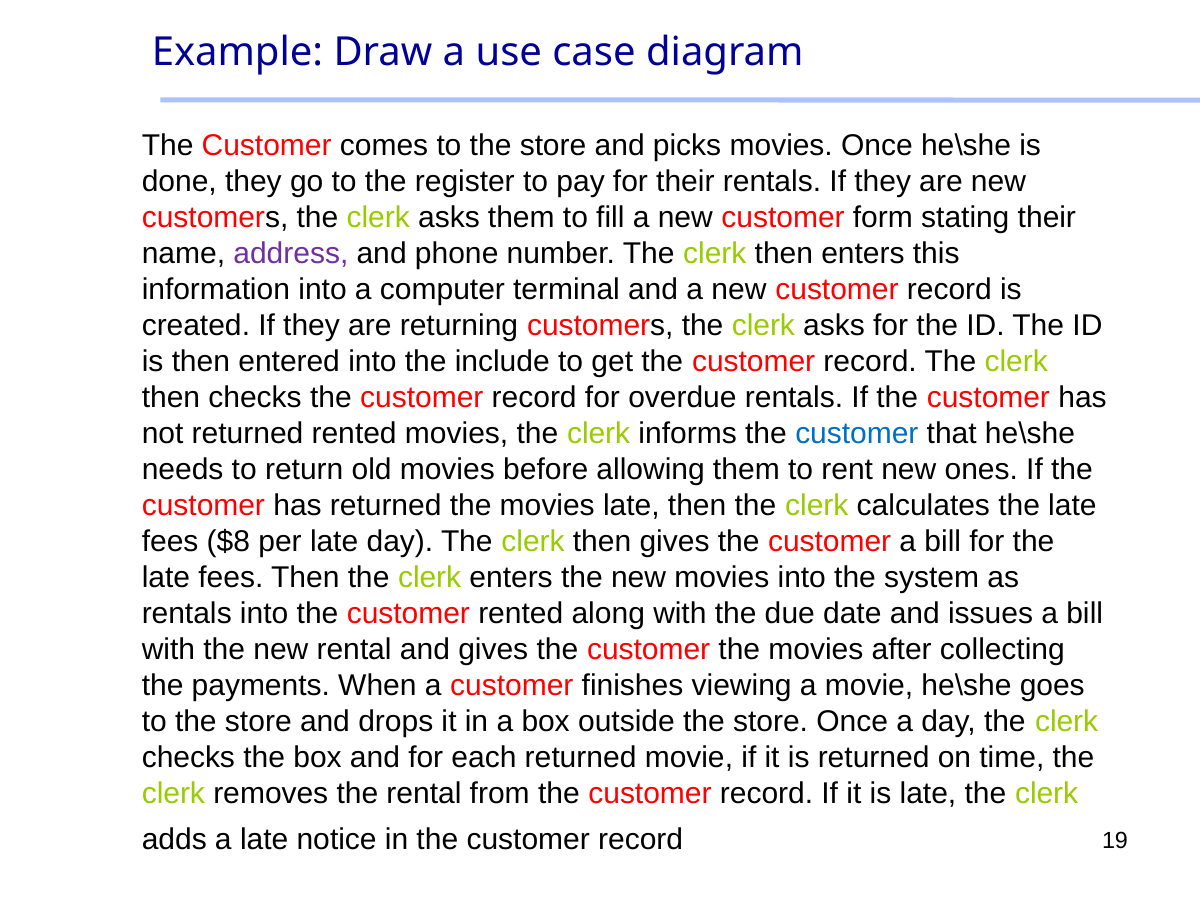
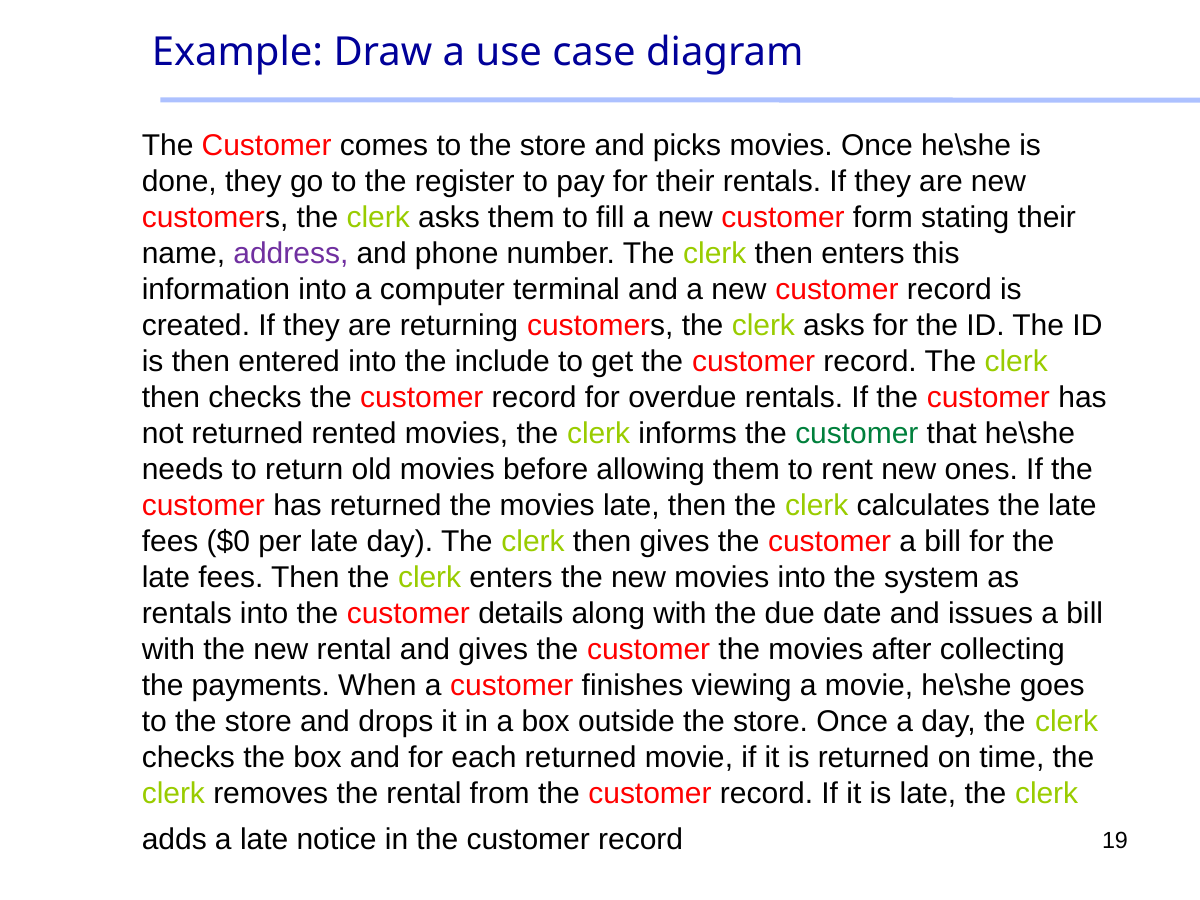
customer colour: blue -> green (857, 434)
$8: $8 -> $0 (228, 542)
customer rented: rented -> details (521, 614)
